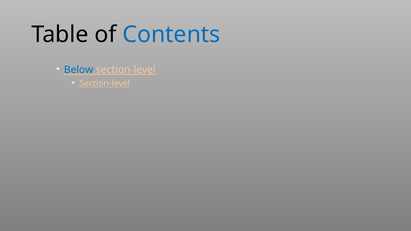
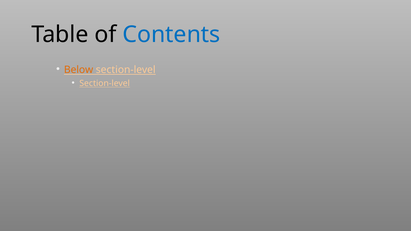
Below colour: blue -> orange (79, 70)
